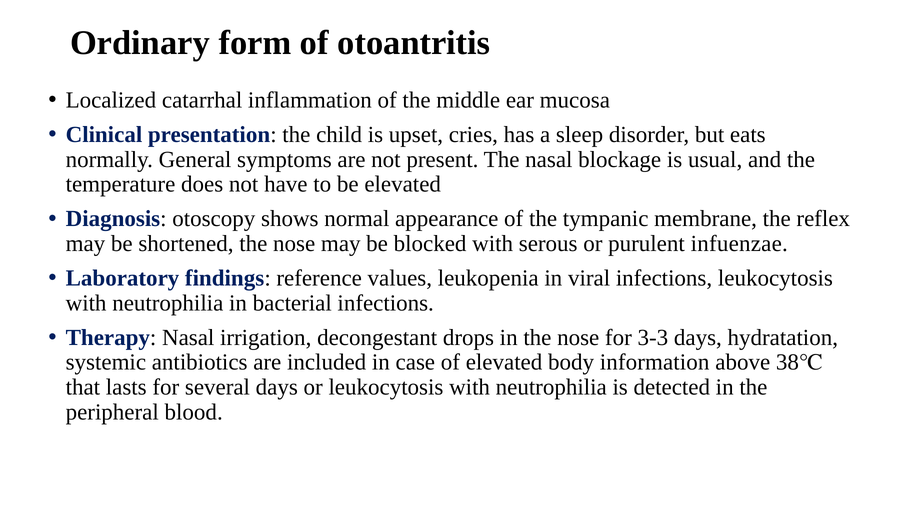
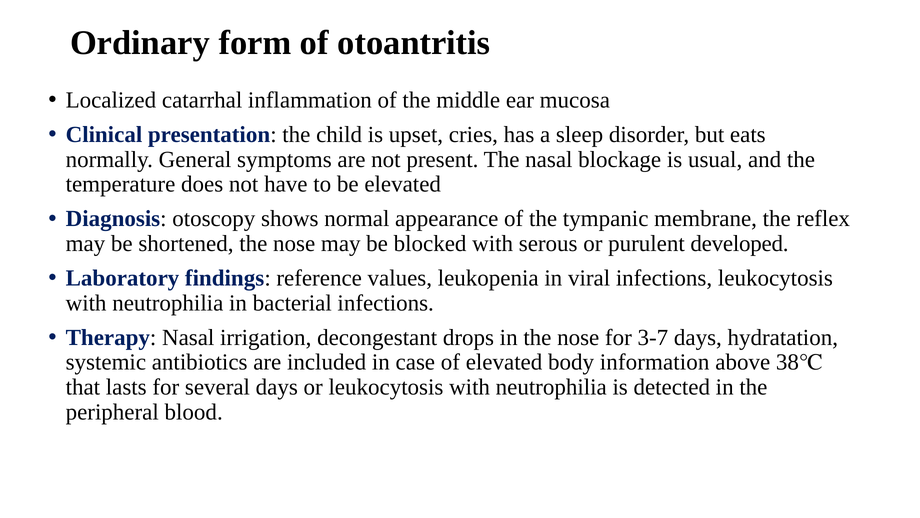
infuenzae: infuenzae -> developed (739, 243)
3-3: 3-3 -> 3-7 (653, 337)
